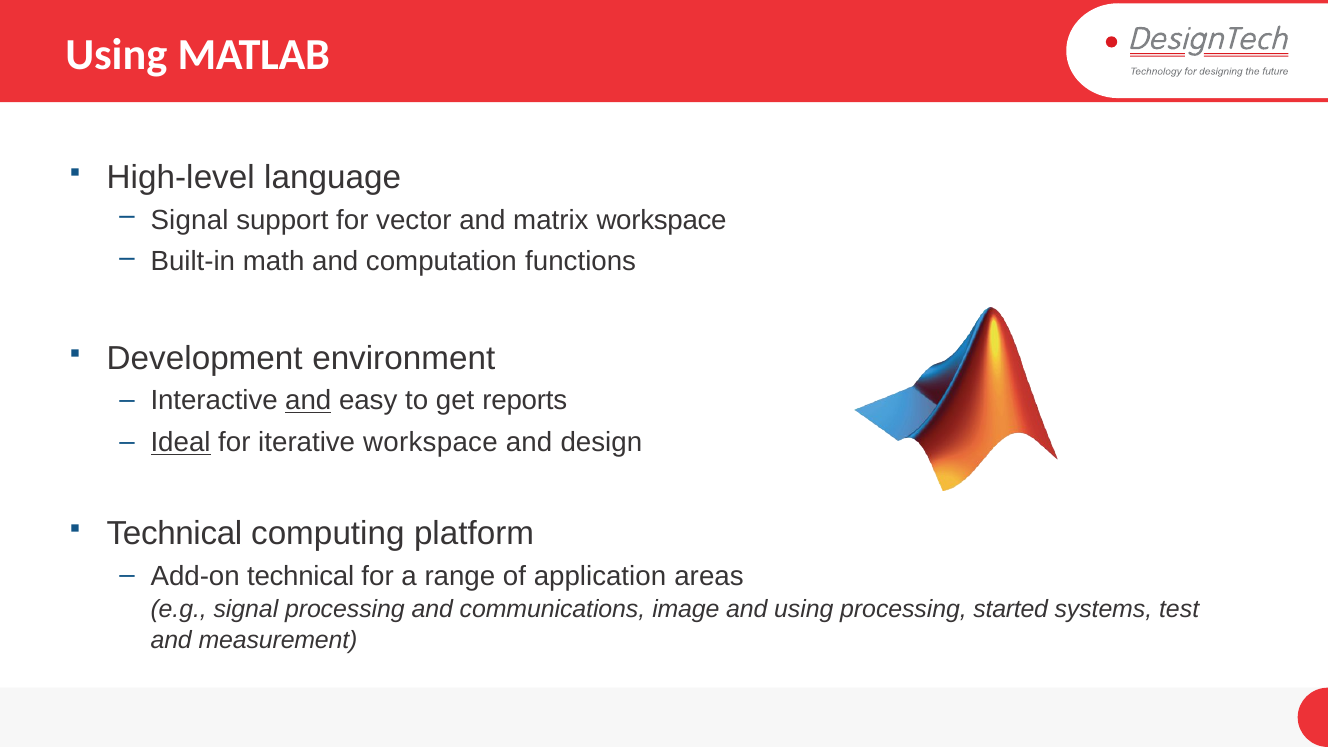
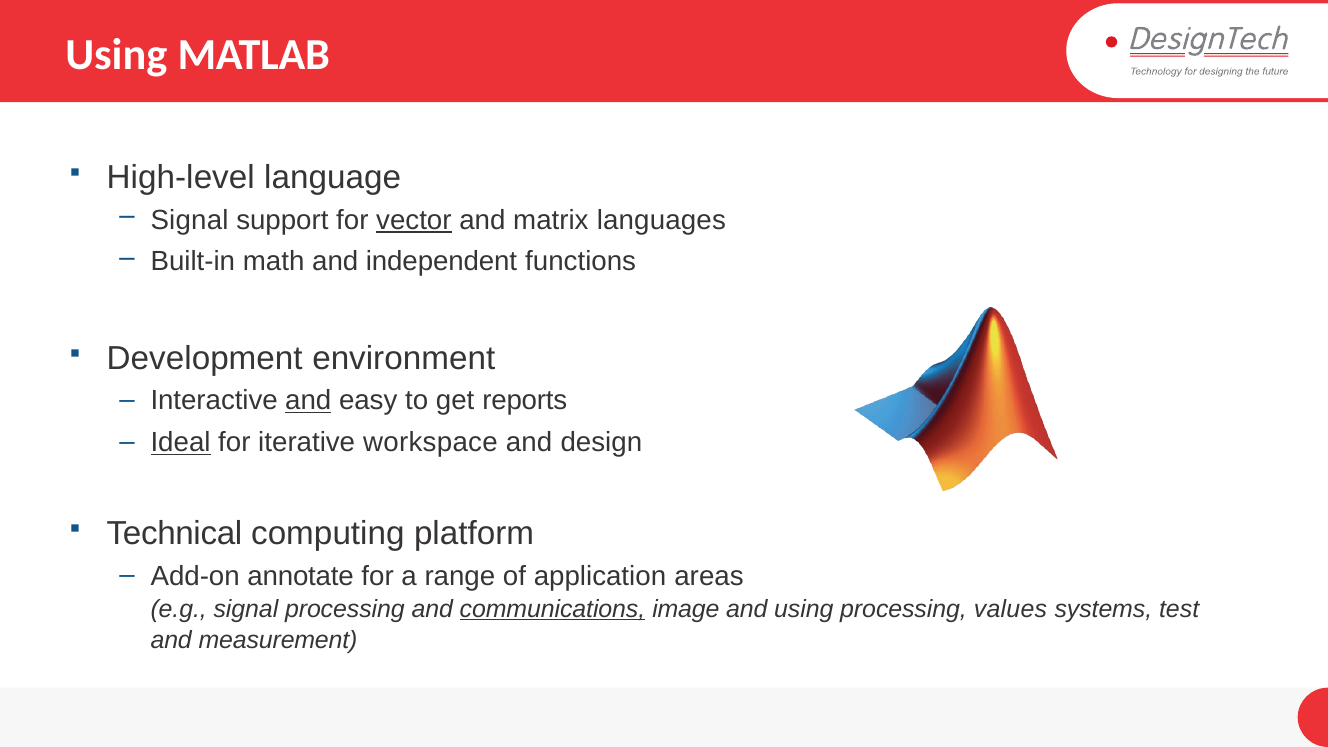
vector underline: none -> present (414, 220)
matrix workspace: workspace -> languages (661, 220)
computation: computation -> independent (441, 262)
Add-on technical: technical -> annotate (301, 576)
communications underline: none -> present (552, 609)
started: started -> values (1011, 609)
